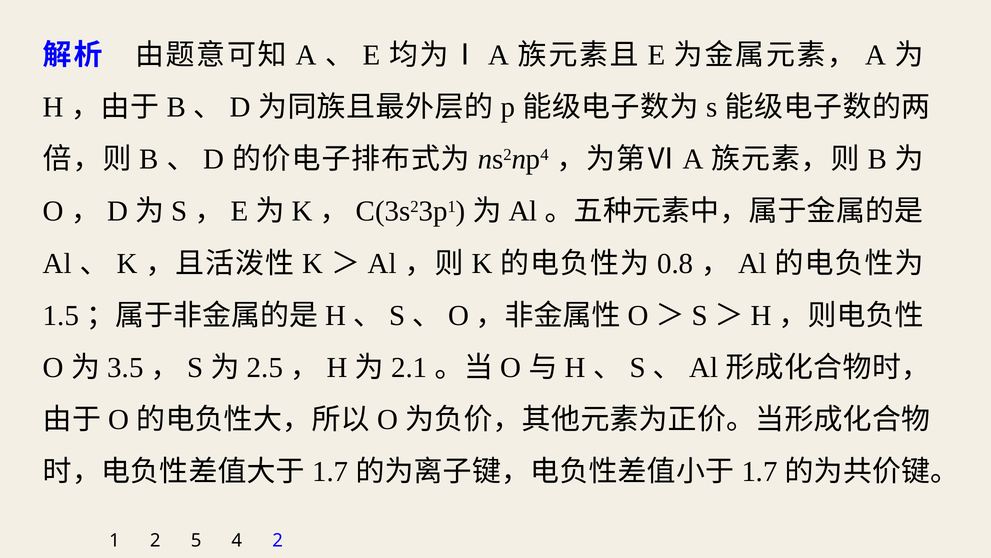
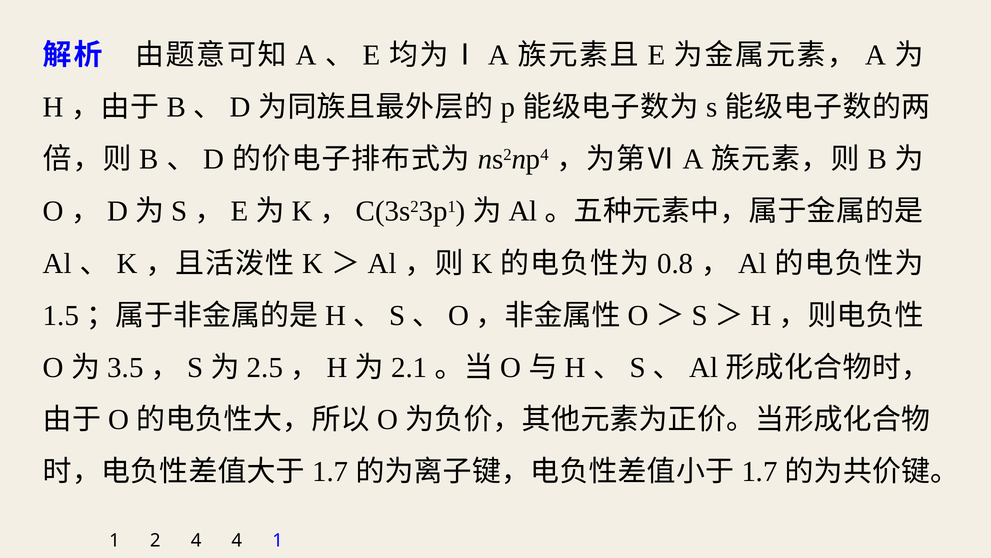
2 5: 5 -> 4 (196, 540)
4 2: 2 -> 1 (278, 540)
